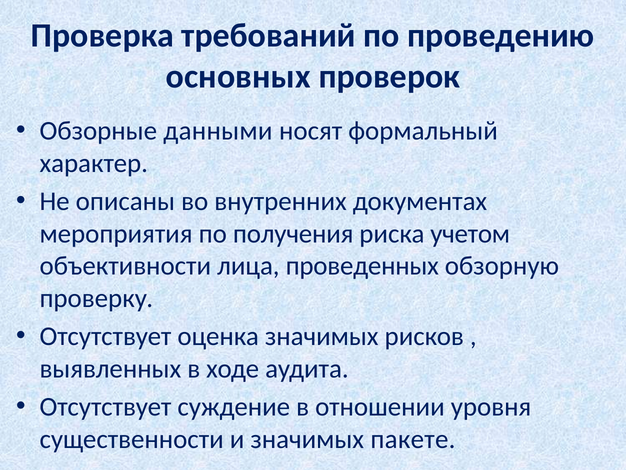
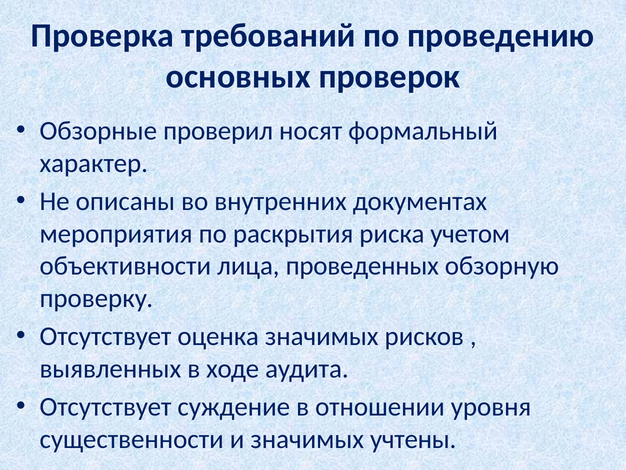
данными: данными -> проверил (218, 131)
получения: получения -> раскрытия (293, 233)
пакете: пакете -> учтены (413, 439)
